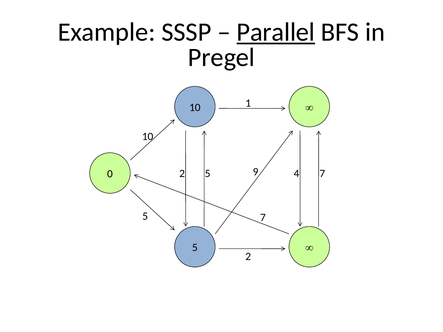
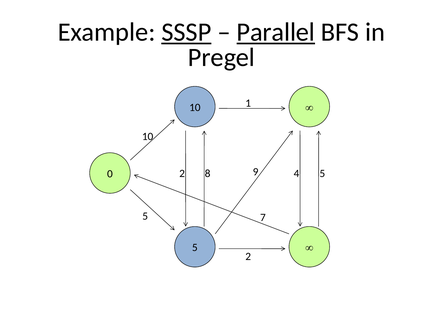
SSSP underline: none -> present (186, 32)
2 5: 5 -> 8 (208, 174)
4 7: 7 -> 5 (322, 174)
